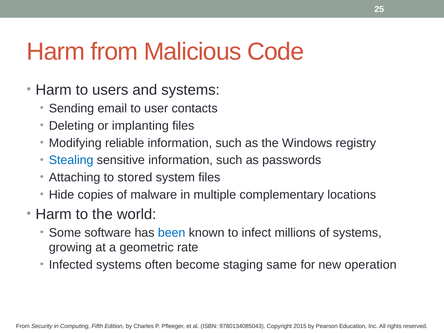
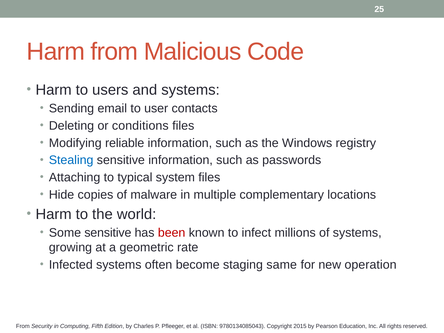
implanting: implanting -> conditions (140, 126)
stored: stored -> typical (135, 177)
Some software: software -> sensitive (108, 233)
been colour: blue -> red (172, 233)
